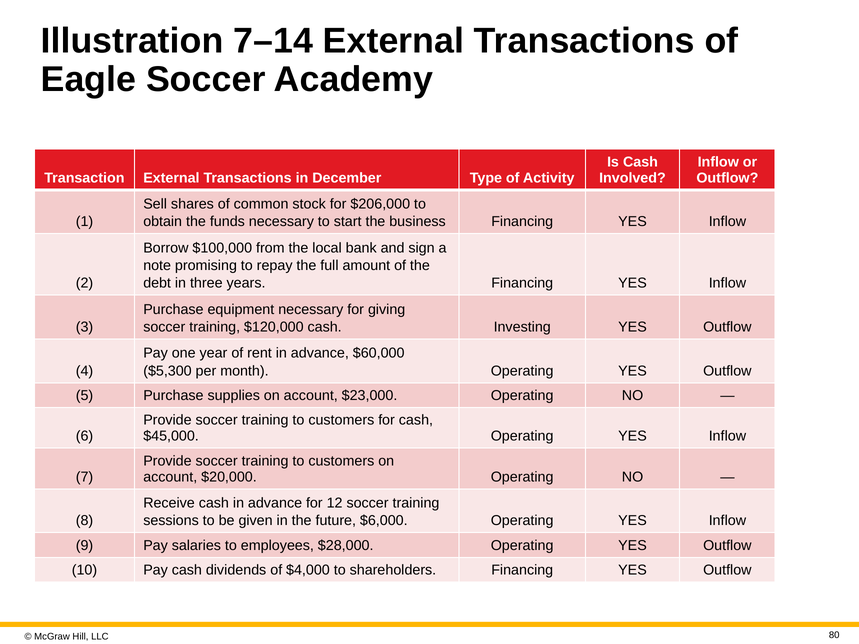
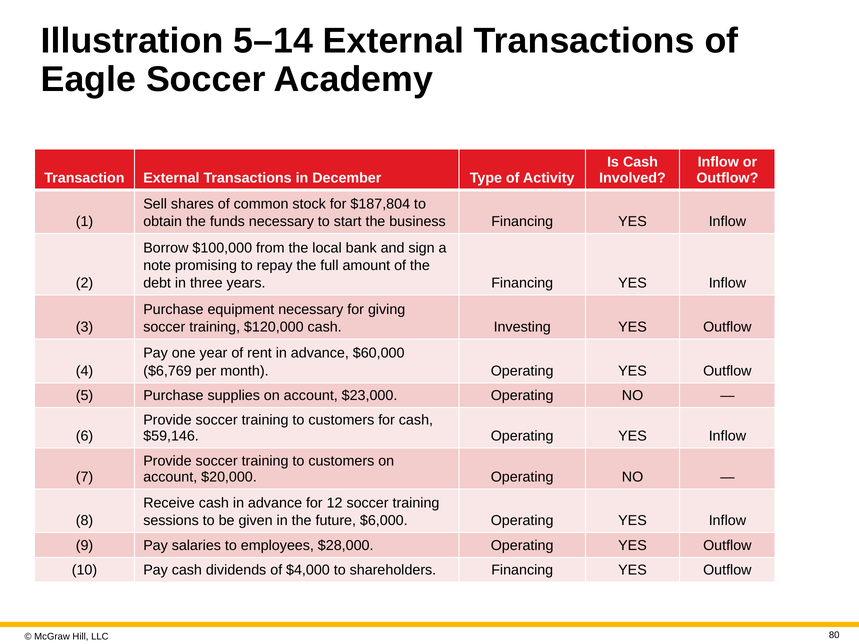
7–14: 7–14 -> 5–14 (273, 41)
$206,000: $206,000 -> $187,804 (380, 204)
$5,300: $5,300 -> $6,769 (167, 371)
$45,000: $45,000 -> $59,146 (171, 436)
